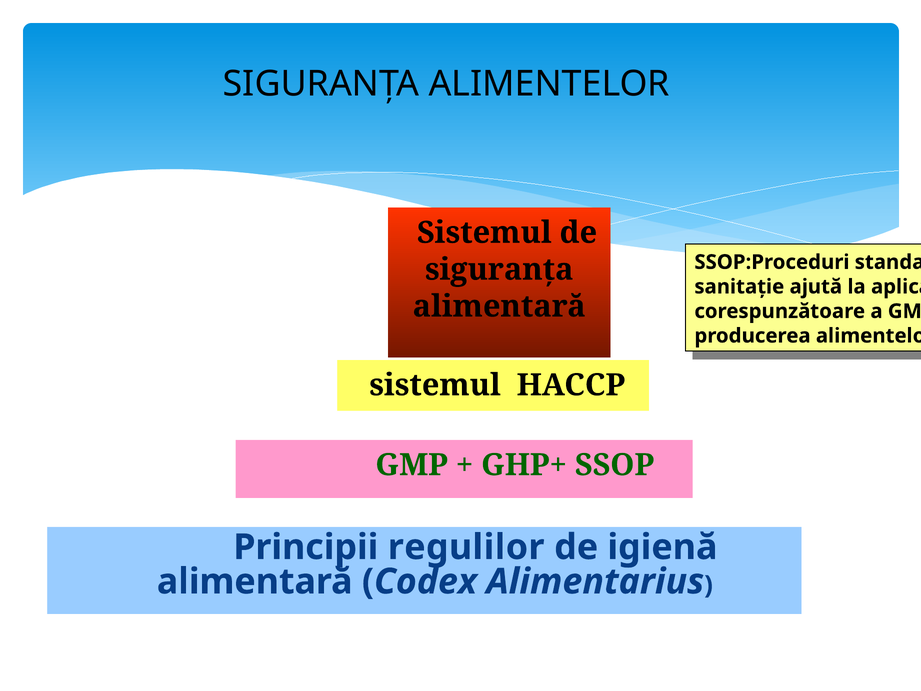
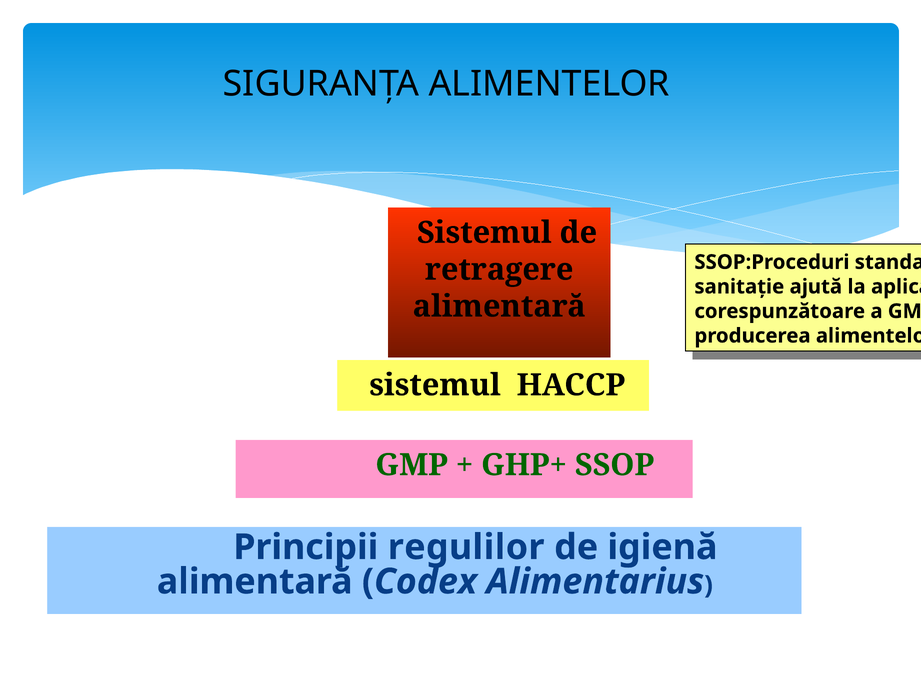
siguranţa: siguranţa -> retragere (499, 269)
